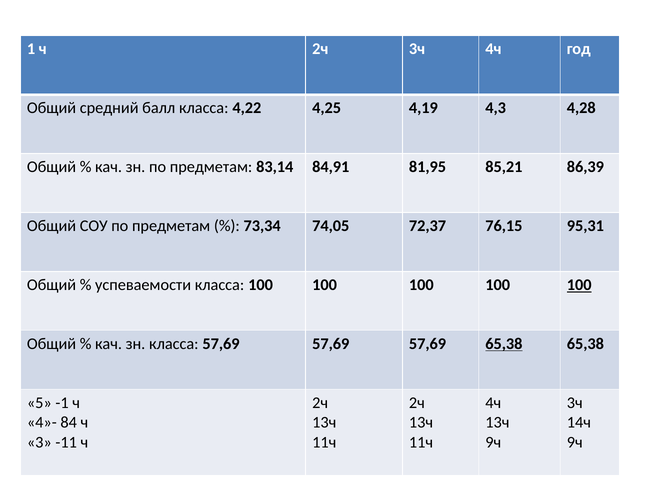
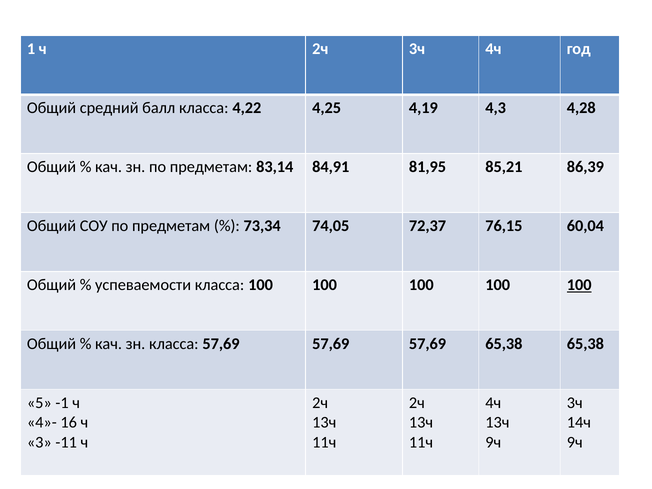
95,31: 95,31 -> 60,04 (585, 226)
65,38 underline: present -> none (504, 344)
84: 84 -> 16 (69, 423)
